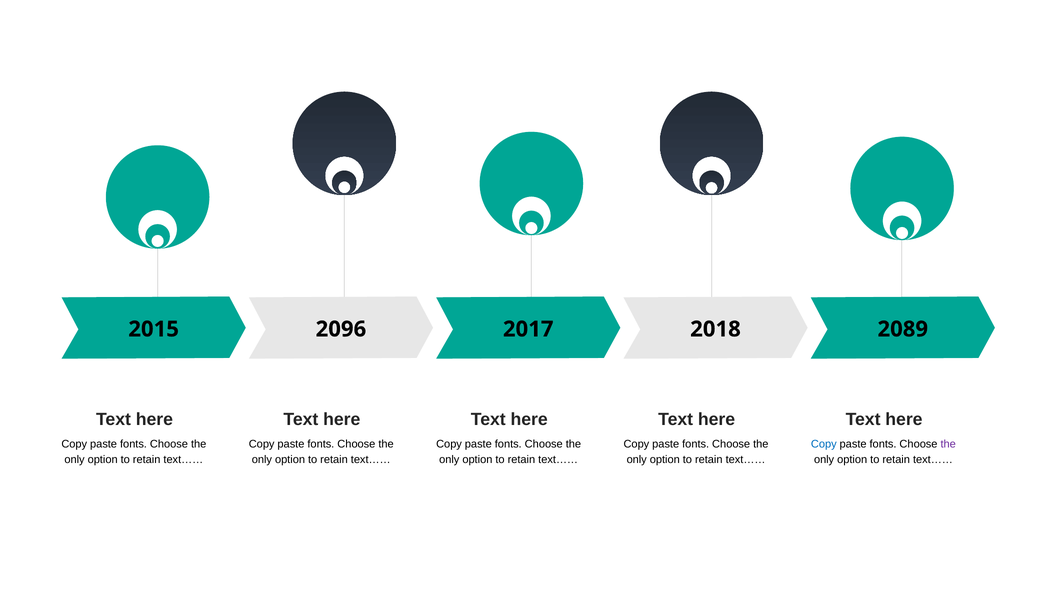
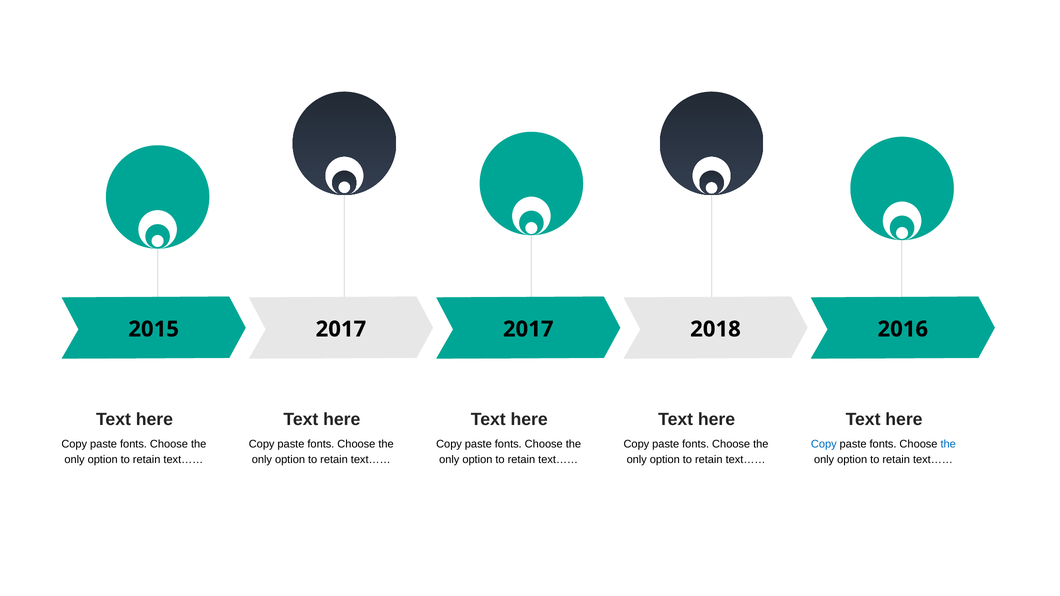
2015 2096: 2096 -> 2017 (341, 329)
2089: 2089 -> 2016 (903, 329)
the colour: purple -> blue (948, 444)
